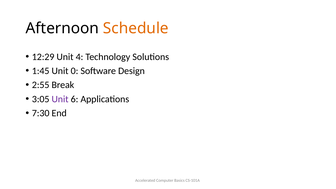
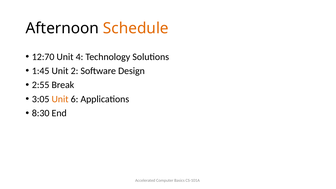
12:29: 12:29 -> 12:70 (43, 57)
0: 0 -> 2 (75, 71)
Unit colour: purple -> orange (60, 99)
7:30: 7:30 -> 8:30 (41, 113)
